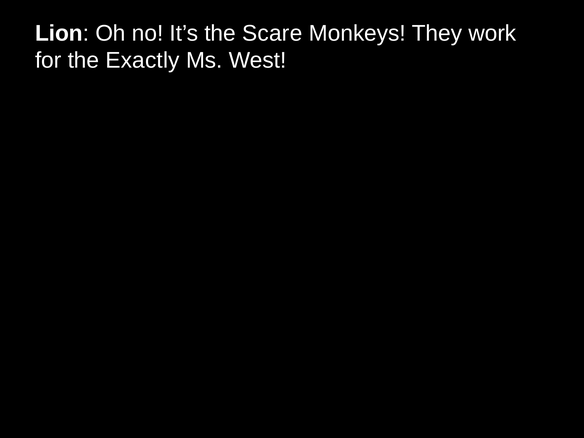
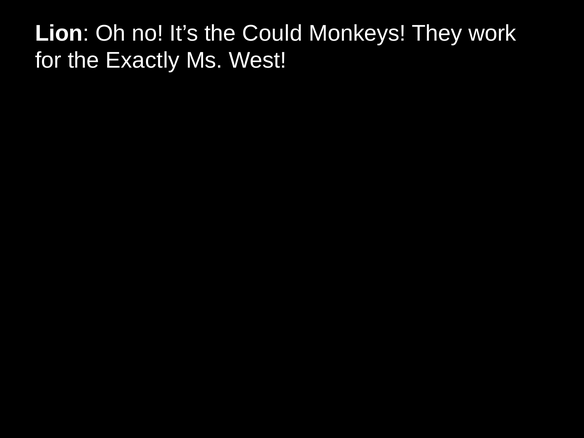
Scare: Scare -> Could (272, 33)
